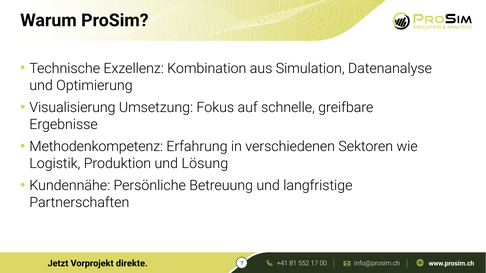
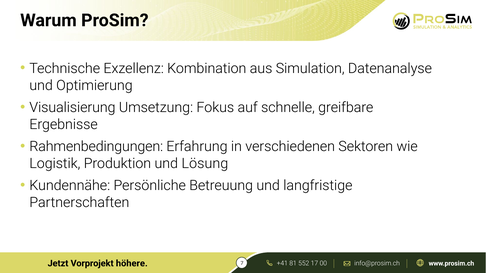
Methodenkompetenz: Methodenkompetenz -> Rahmenbedingungen (96, 147)
direkte: direkte -> höhere (132, 264)
